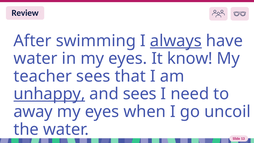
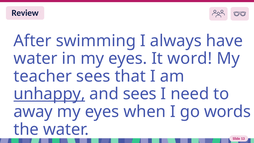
always underline: present -> none (176, 41)
know: know -> word (190, 58)
uncoil: uncoil -> words (228, 112)
